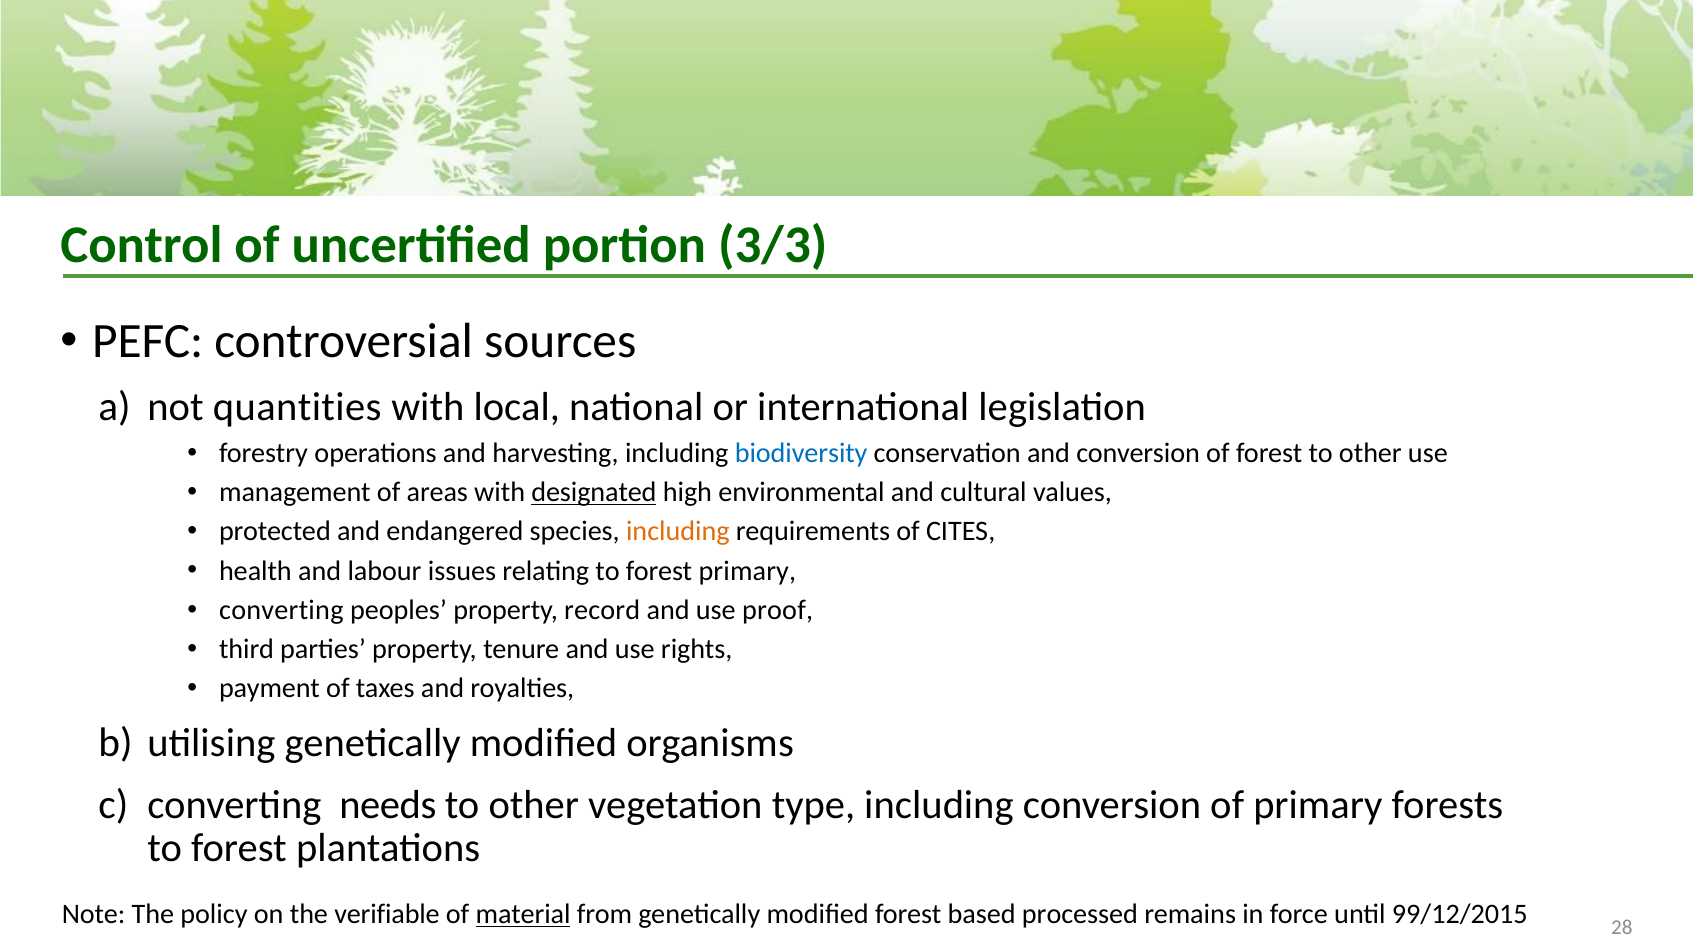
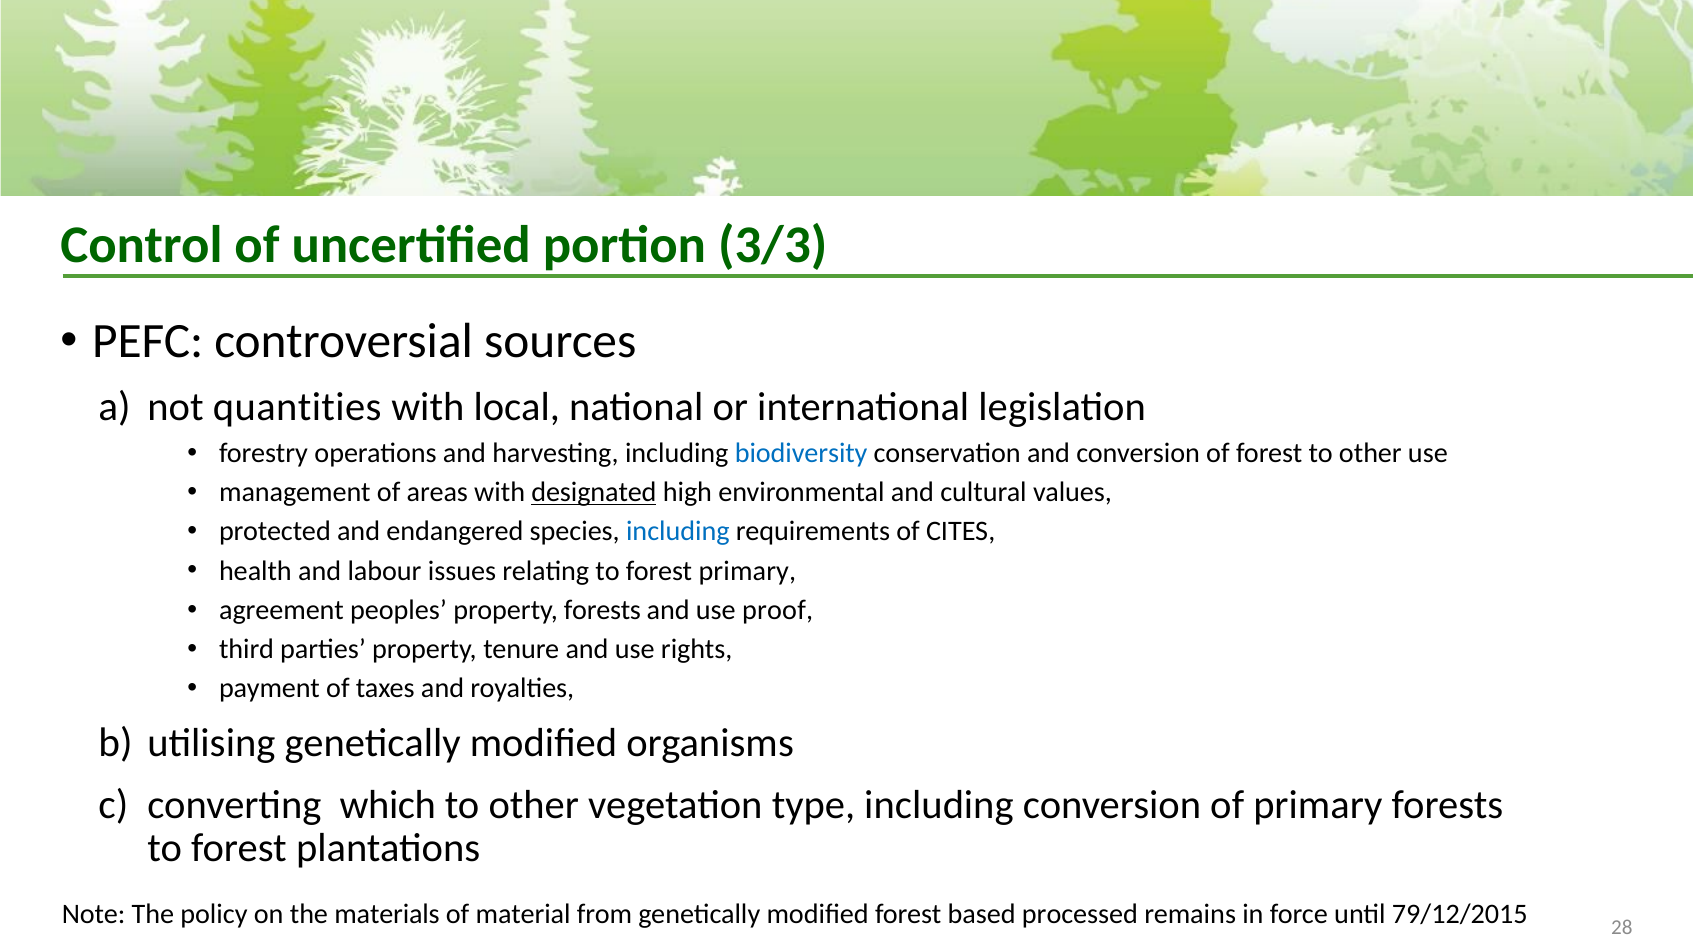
including colour: orange -> blue (678, 532)
converting: converting -> agreement (281, 610)
property record: record -> forests (602, 610)
needs: needs -> which (388, 805)
verifiable: verifiable -> materials (387, 915)
material underline: present -> none (523, 915)
99/12/2015: 99/12/2015 -> 79/12/2015 (1460, 915)
